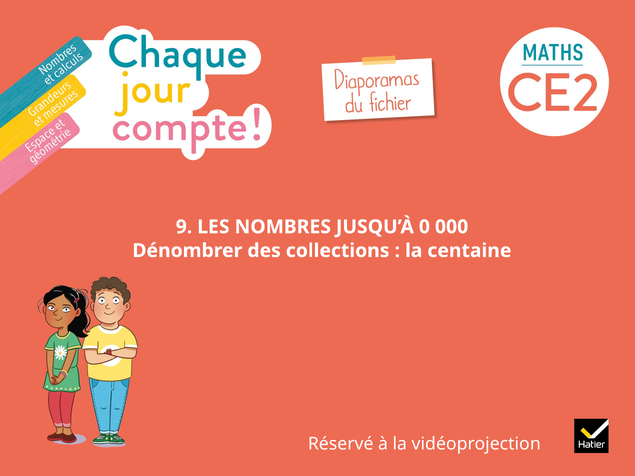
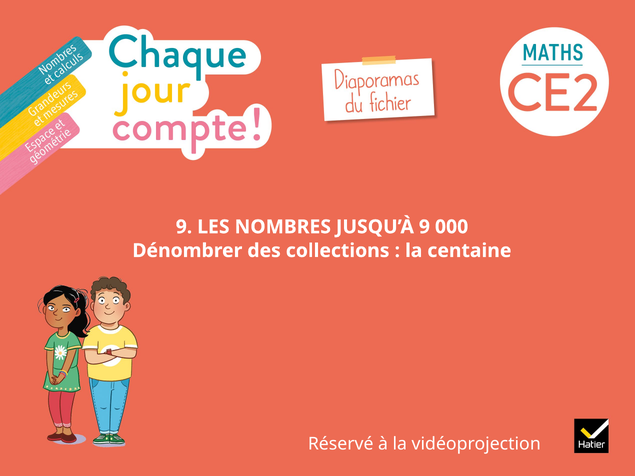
JUSQU’À 0: 0 -> 9 (424, 227)
